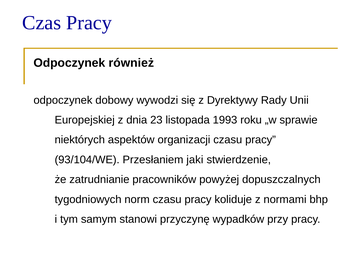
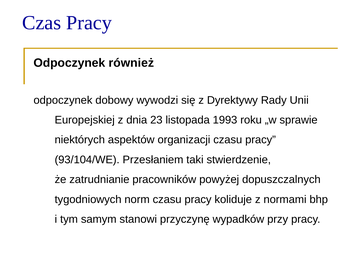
jaki: jaki -> taki (195, 160)
